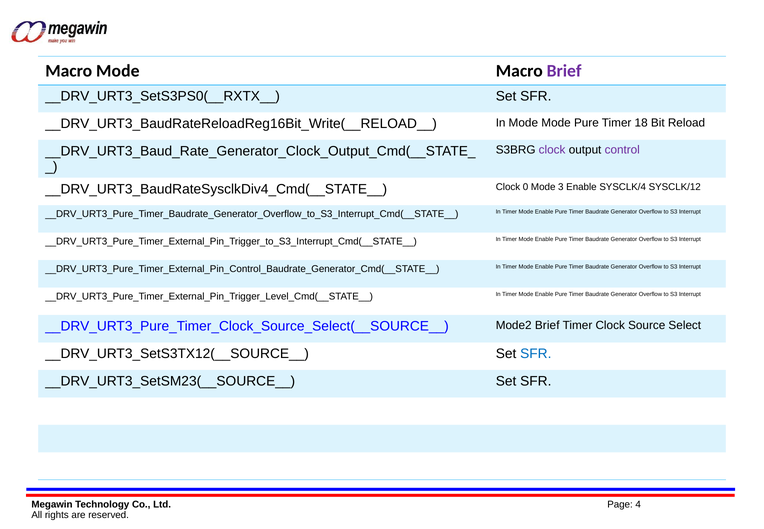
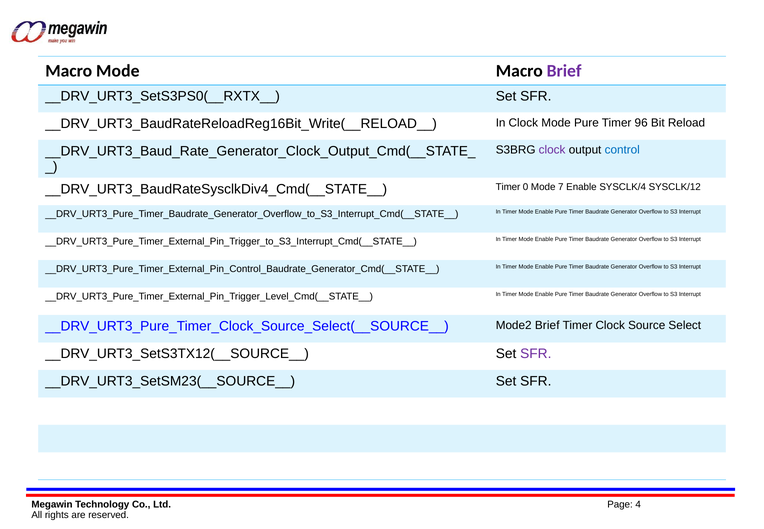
In Mode: Mode -> Clock (523, 123)
18: 18 -> 96 (641, 123)
control colour: purple -> blue (622, 150)
Clock: Clock -> Timer (508, 187)
3: 3 -> 7 (561, 187)
SFR colour: blue -> purple (536, 354)
